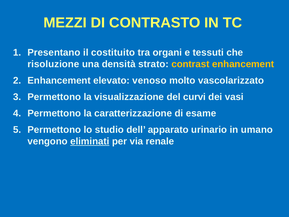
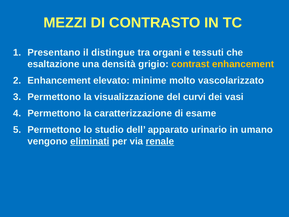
costituito: costituito -> distingue (113, 53)
risoluzione: risoluzione -> esaltazione (53, 64)
strato: strato -> grigio (153, 64)
venoso: venoso -> minime (149, 80)
renale underline: none -> present (160, 141)
